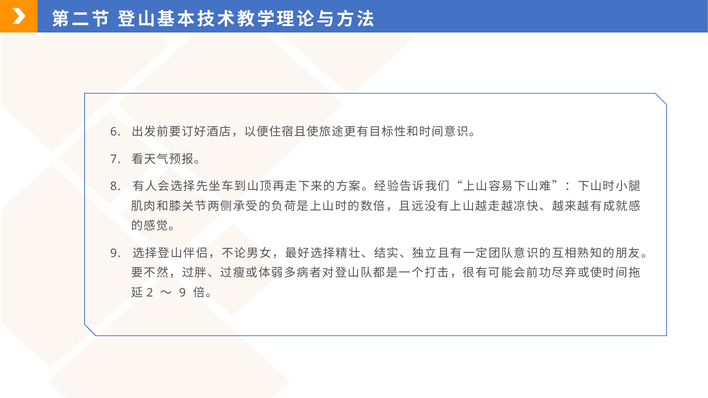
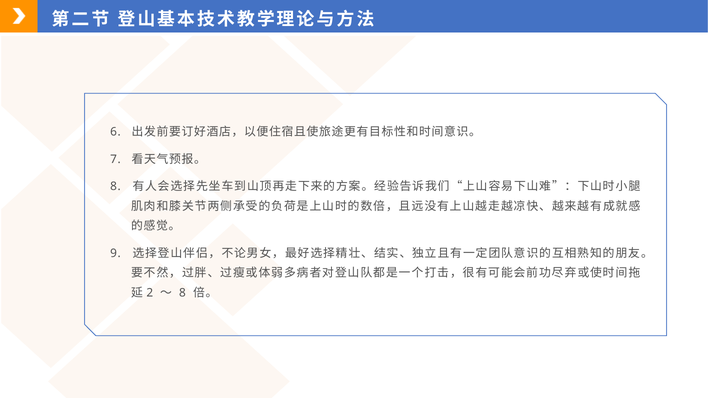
9: 9 -> 8 (182, 293)
